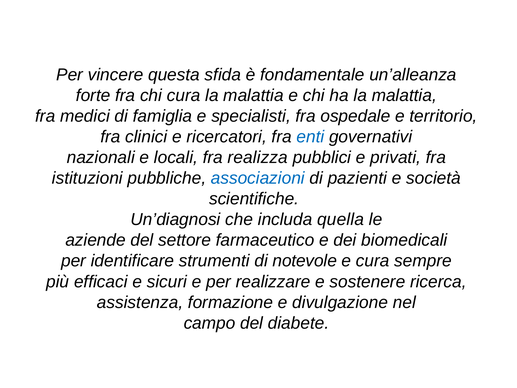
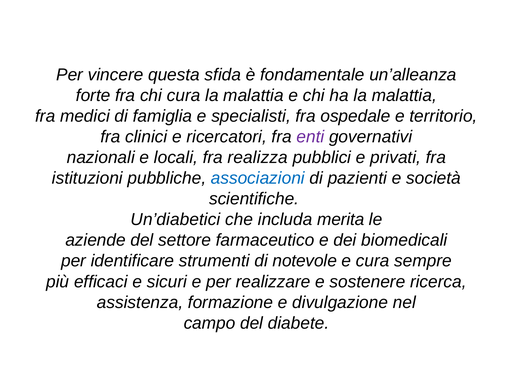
enti colour: blue -> purple (310, 137)
Un’diagnosi: Un’diagnosi -> Un’diabetici (175, 219)
quella: quella -> merita (341, 219)
